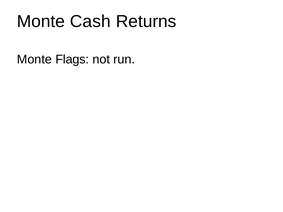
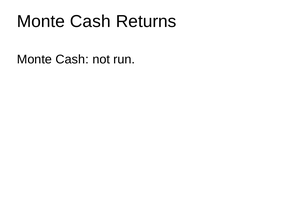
Flags: Flags -> Cash (72, 59)
